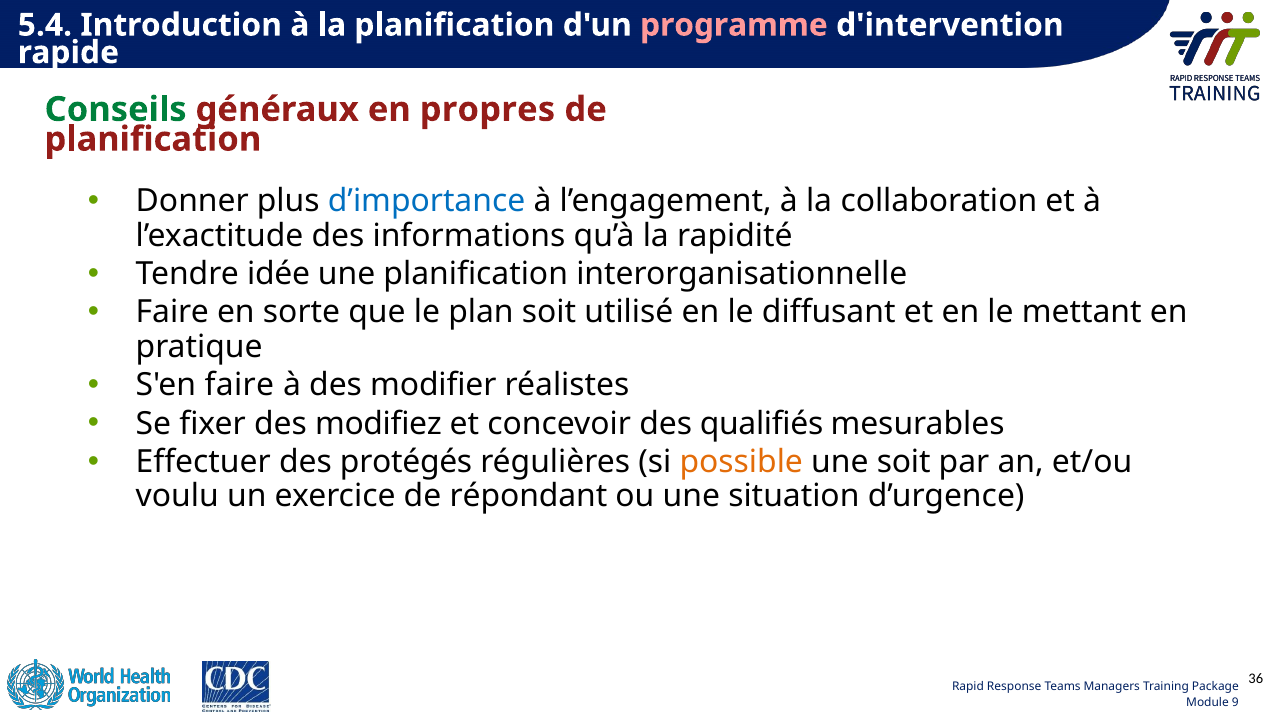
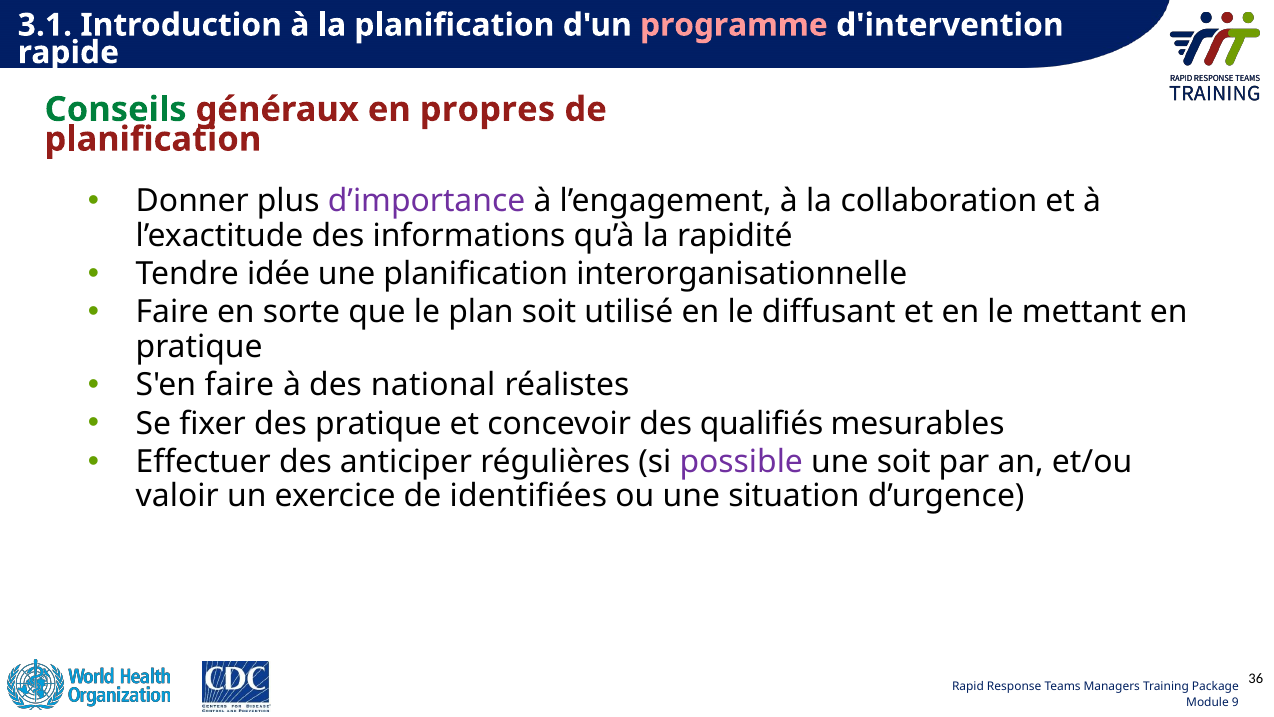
5.4: 5.4 -> 3.1 (45, 25)
d’importance colour: blue -> purple (427, 201)
modifier: modifier -> national (433, 385)
des modifiez: modifiez -> pratique (378, 423)
protégés: protégés -> anticiper (406, 462)
possible colour: orange -> purple (741, 462)
voulu: voulu -> valoir (177, 496)
répondant: répondant -> identifiées (528, 496)
